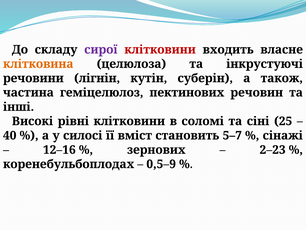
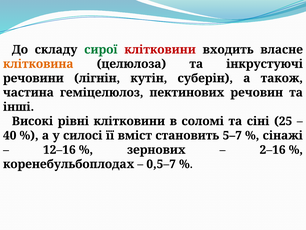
сирої colour: purple -> green (101, 50)
2–23: 2–23 -> 2–16 (273, 150)
0,5–9: 0,5–9 -> 0,5–7 (161, 164)
